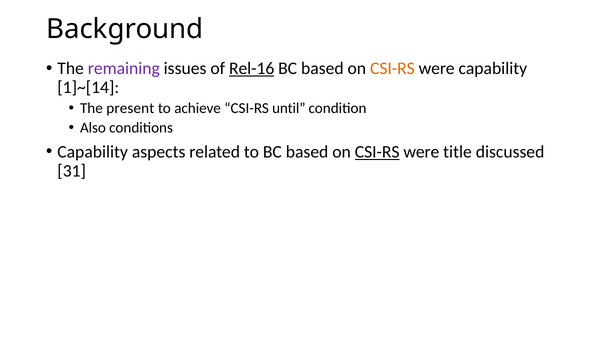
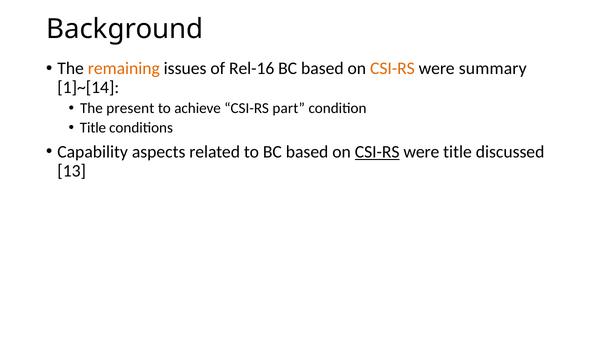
remaining colour: purple -> orange (124, 68)
Rel-16 underline: present -> none (252, 68)
were capability: capability -> summary (493, 68)
until: until -> part (289, 108)
Also: Also -> Title (93, 128)
31: 31 -> 13 (72, 171)
